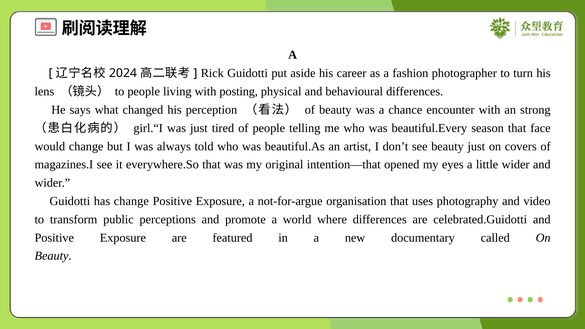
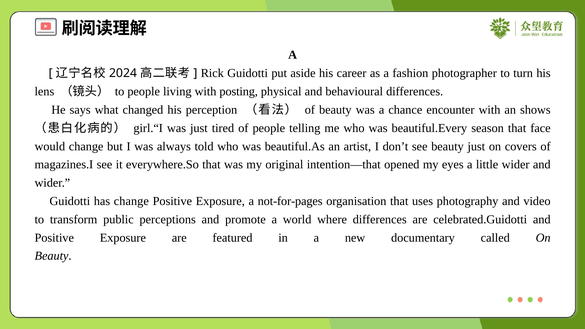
strong: strong -> shows (535, 110)
not-for-argue: not-for-argue -> not-for-pages (290, 201)
